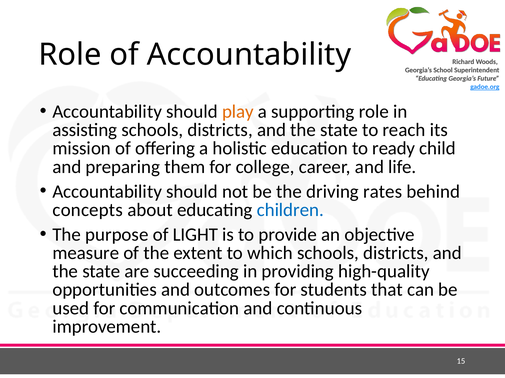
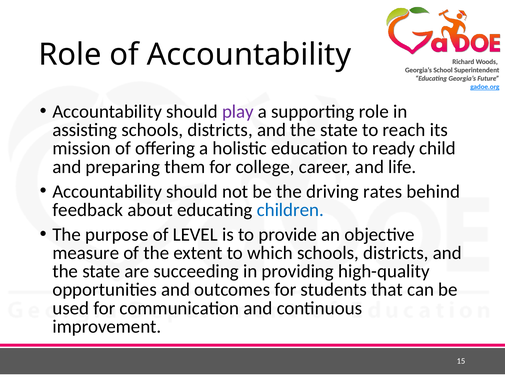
play colour: orange -> purple (238, 112)
concepts: concepts -> feedback (88, 210)
LIGHT: LIGHT -> LEVEL (195, 235)
